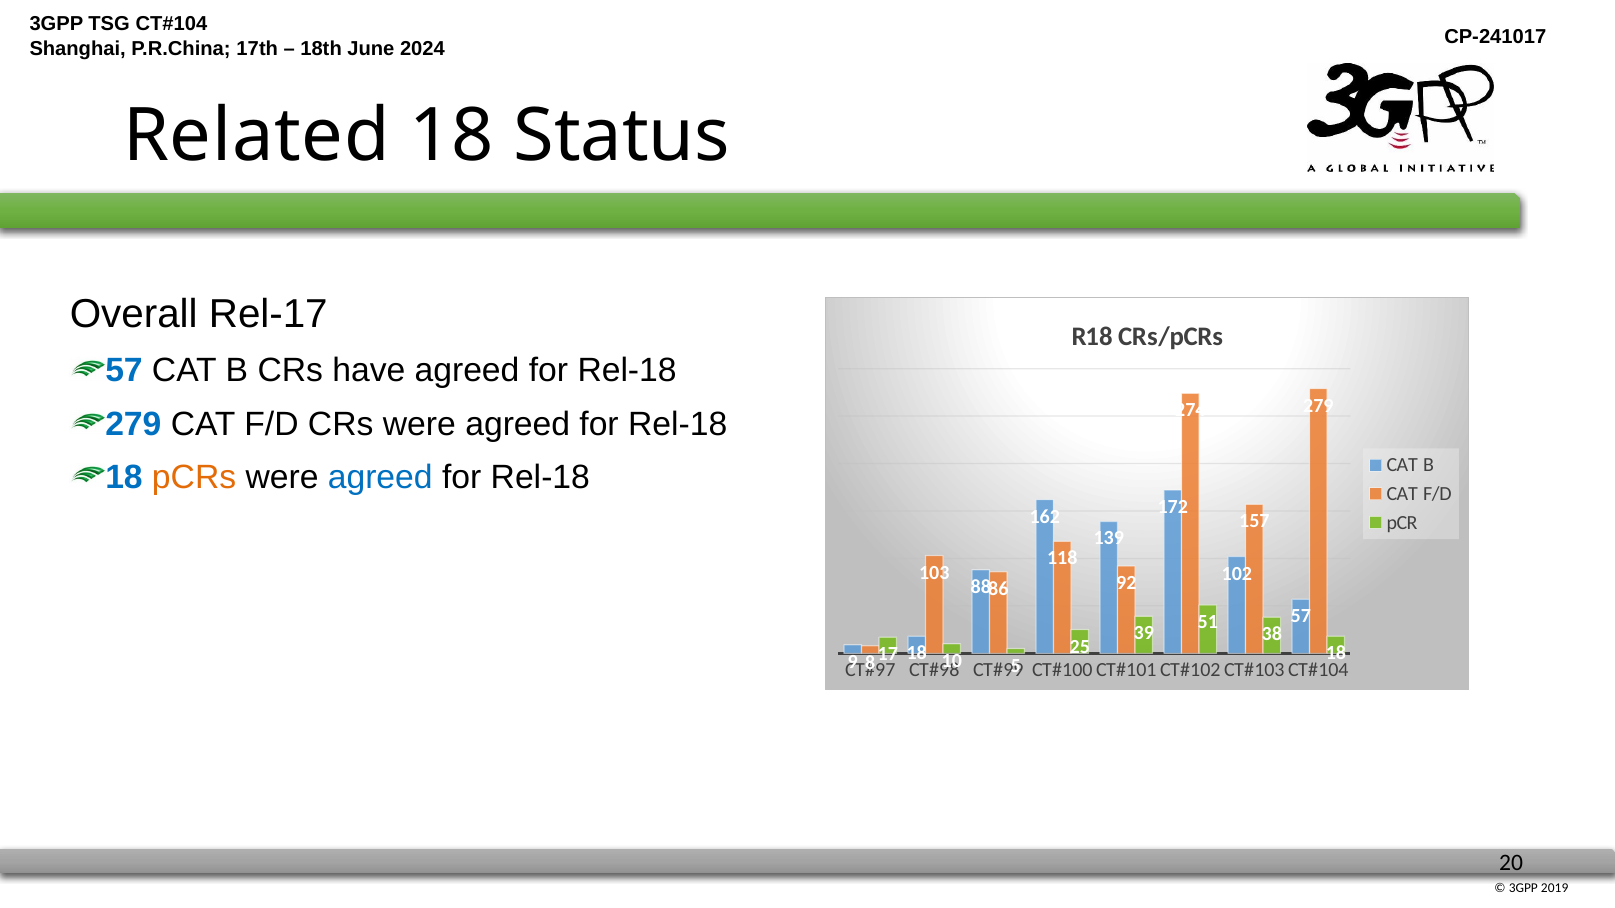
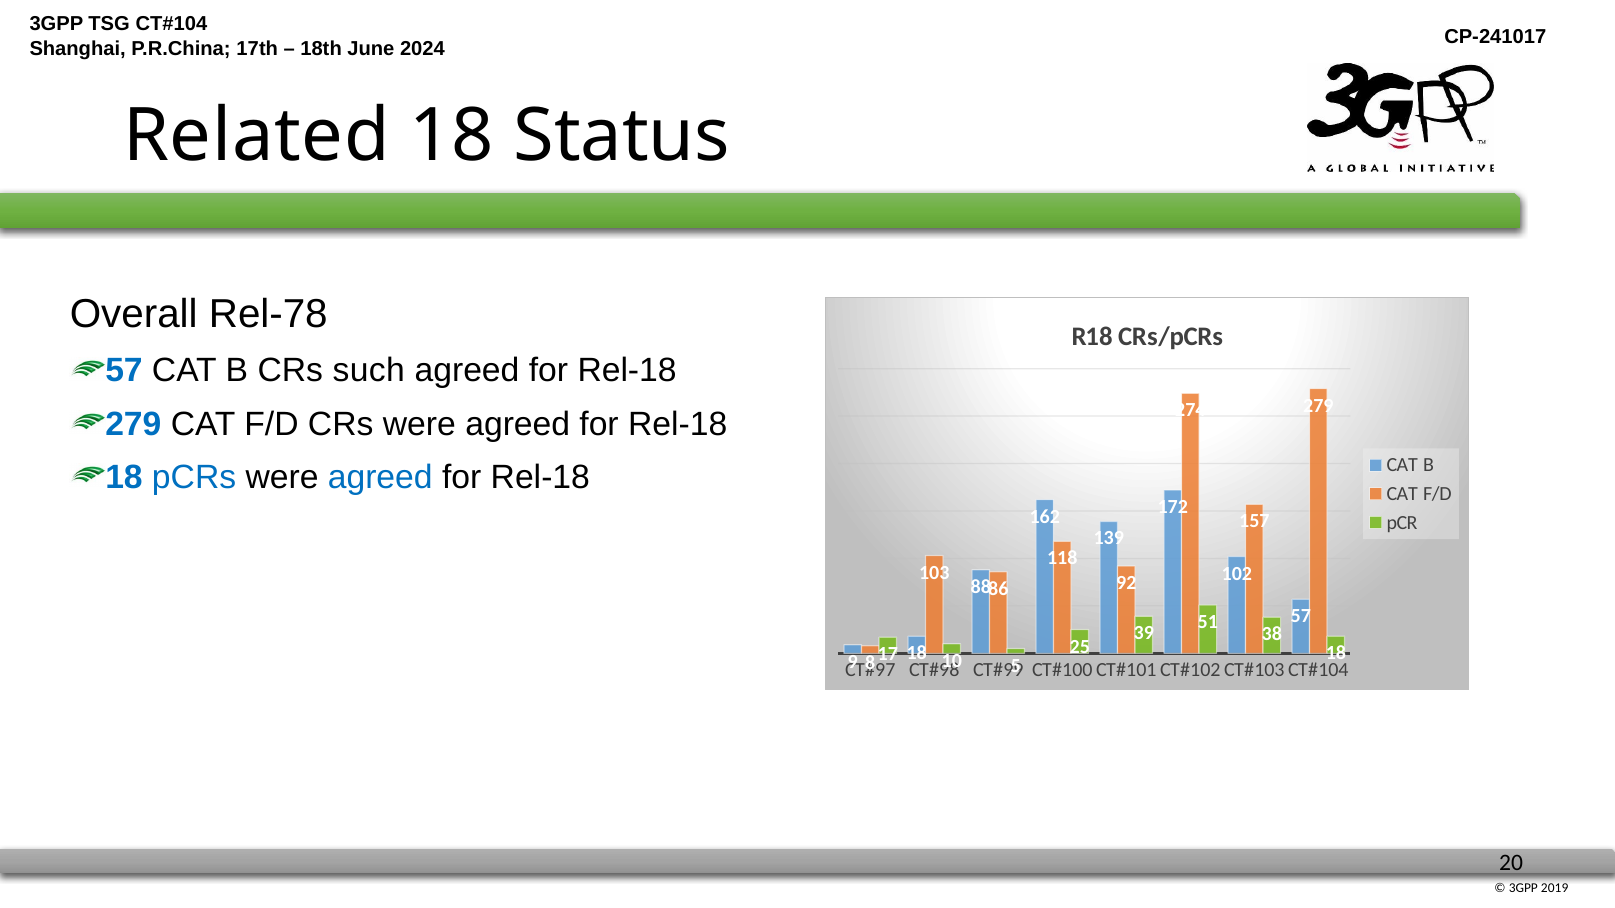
Rel-17: Rel-17 -> Rel-78 (268, 314)
have: have -> such (369, 371)
pCRs colour: orange -> blue (194, 477)
